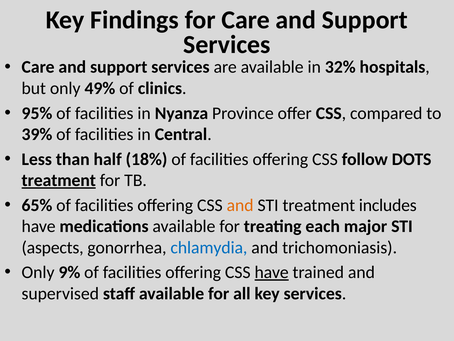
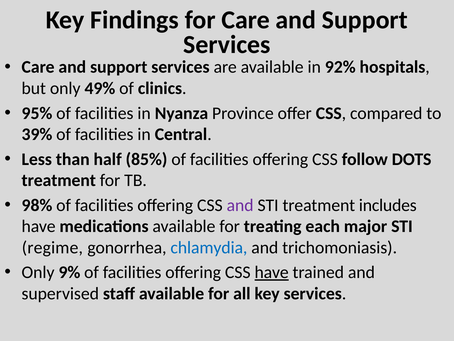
32%: 32% -> 92% (340, 67)
18%: 18% -> 85% (147, 159)
treatment underline: present -> none (59, 180)
65%: 65% -> 98% (37, 205)
and colour: orange -> purple (240, 205)
aspects: aspects -> regime (52, 247)
